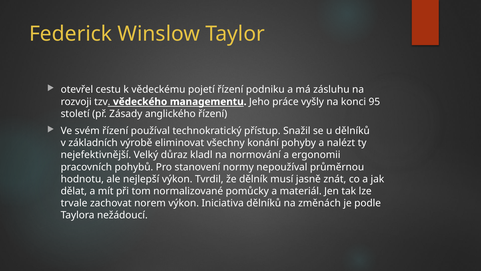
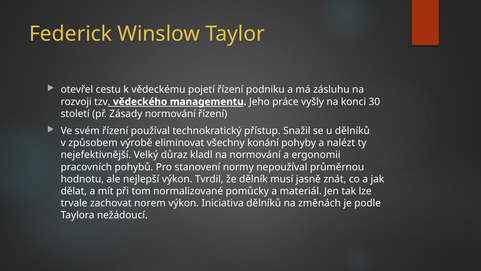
95: 95 -> 30 (374, 102)
Zásady anglického: anglického -> normování (170, 114)
základních: základních -> způsobem (93, 143)
